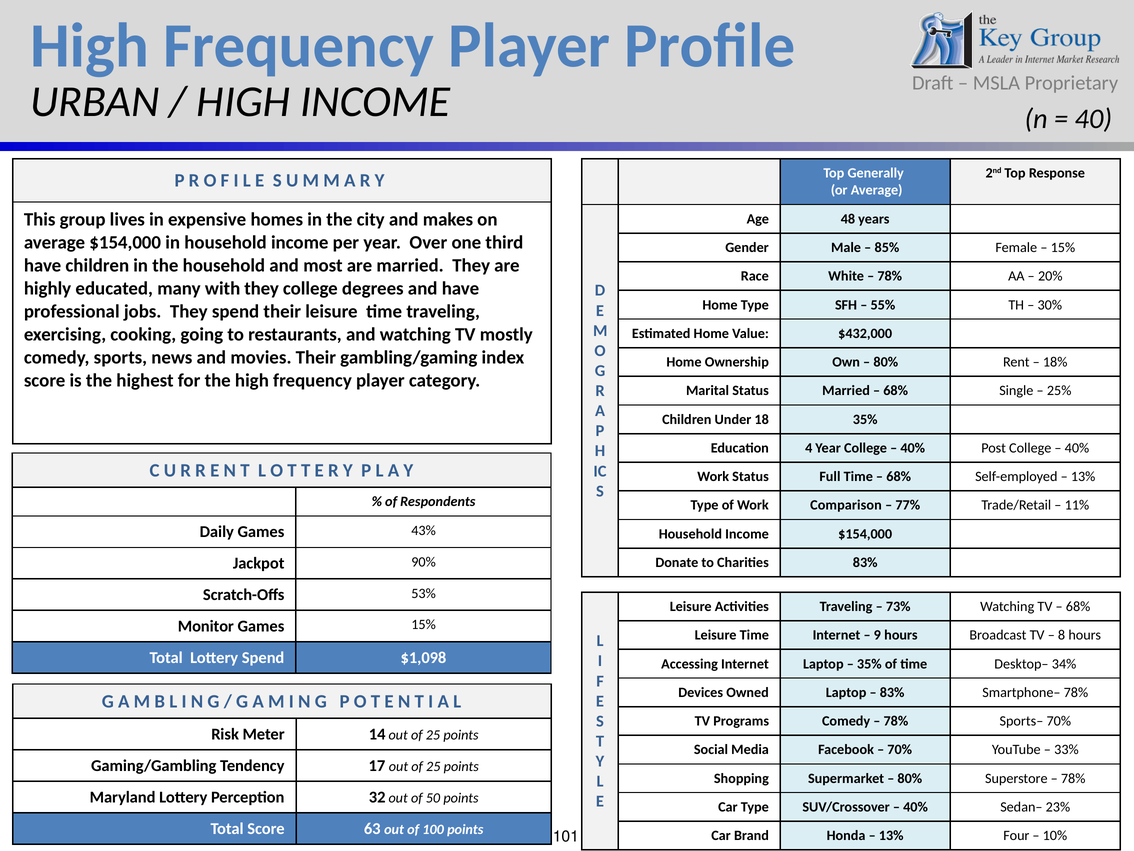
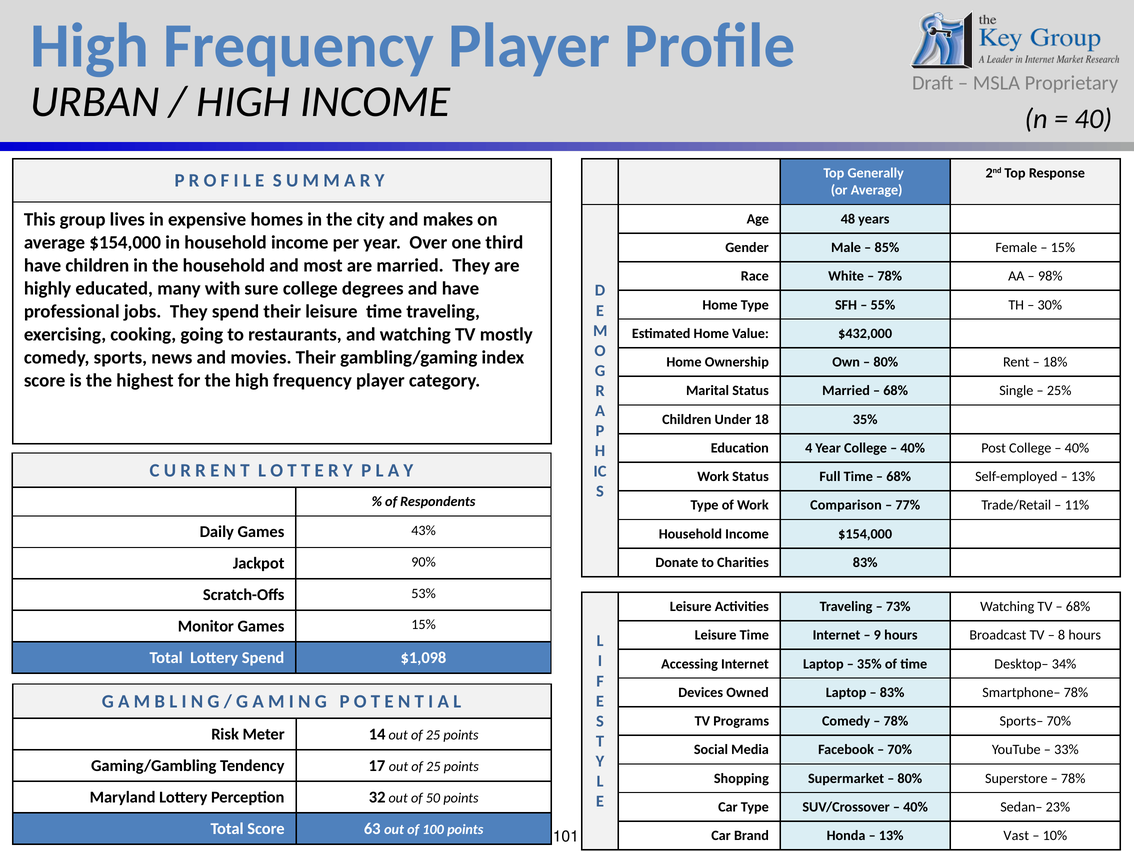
20%: 20% -> 98% (1050, 276)
with they: they -> sure (261, 288)
Four: Four -> Vast (1016, 835)
